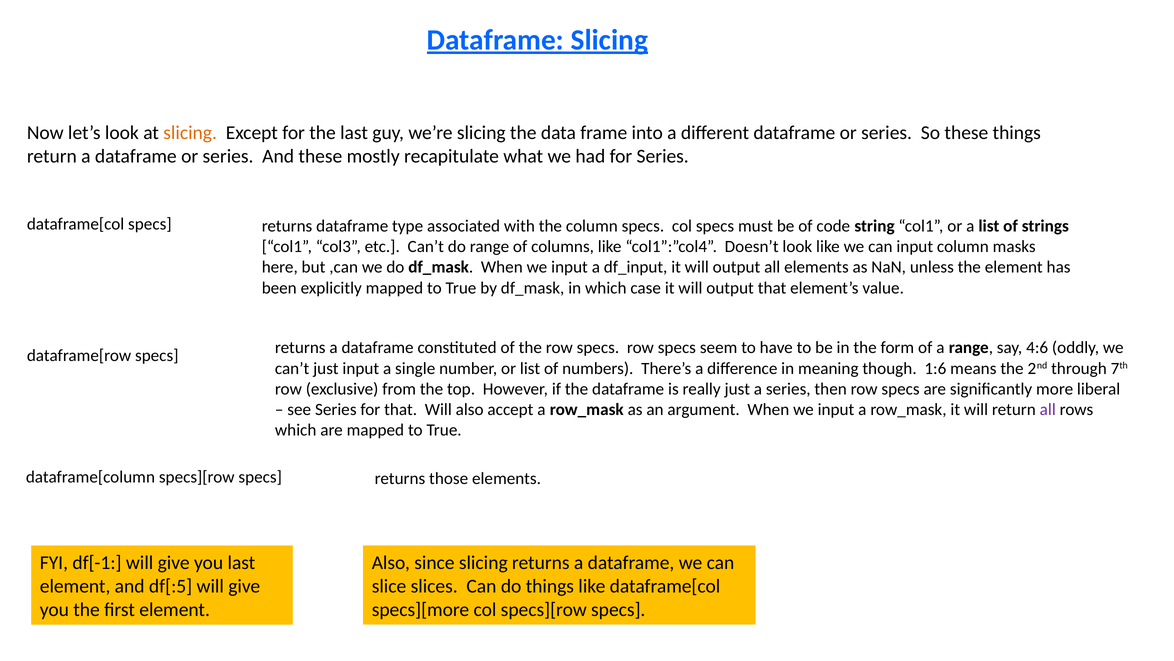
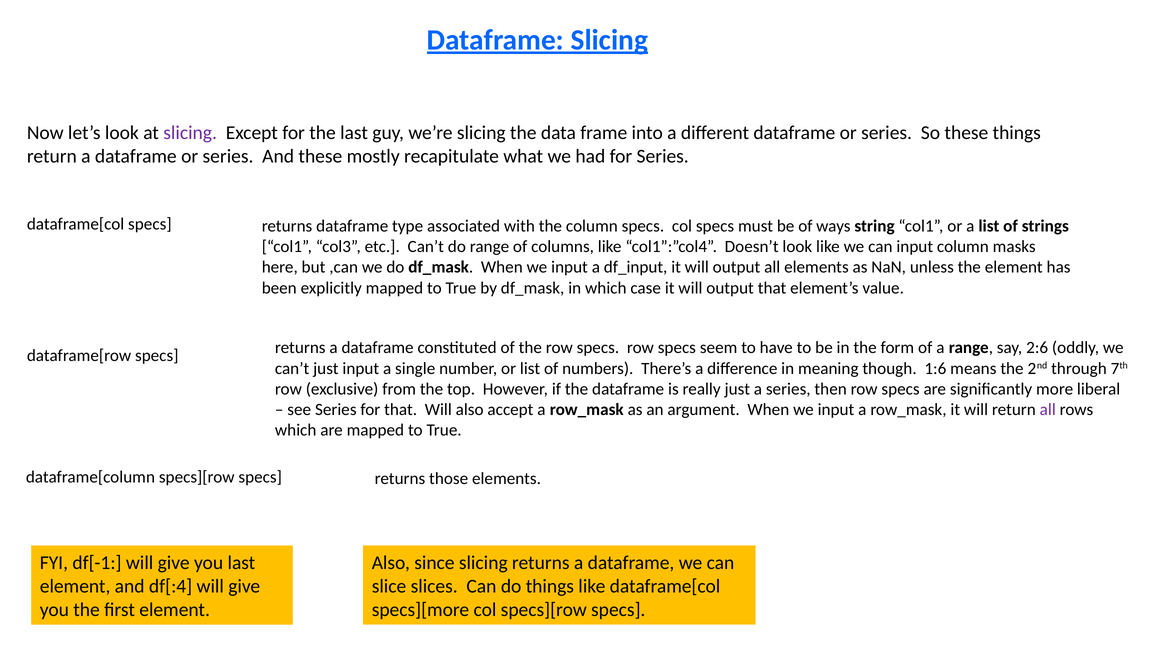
slicing colour: orange -> purple (190, 133)
code: code -> ways (833, 226)
4:6: 4:6 -> 2:6 (1037, 347)
df[:5: df[:5 -> df[:4 (171, 586)
